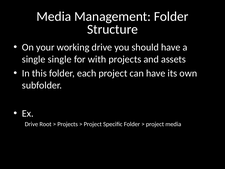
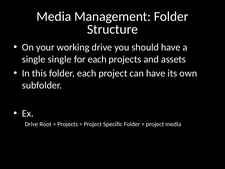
for with: with -> each (97, 59)
